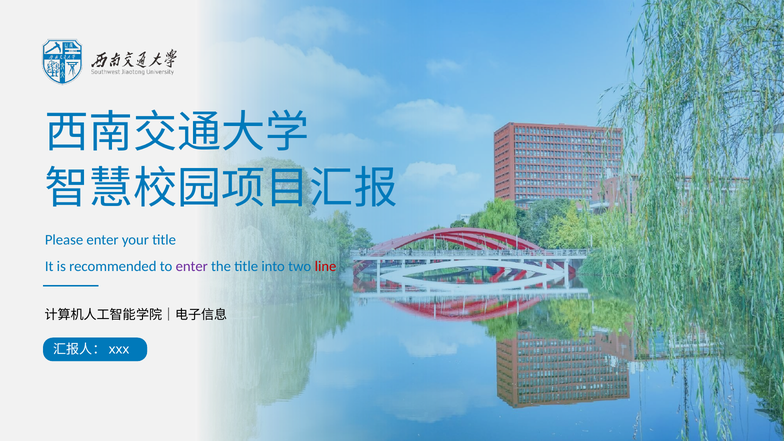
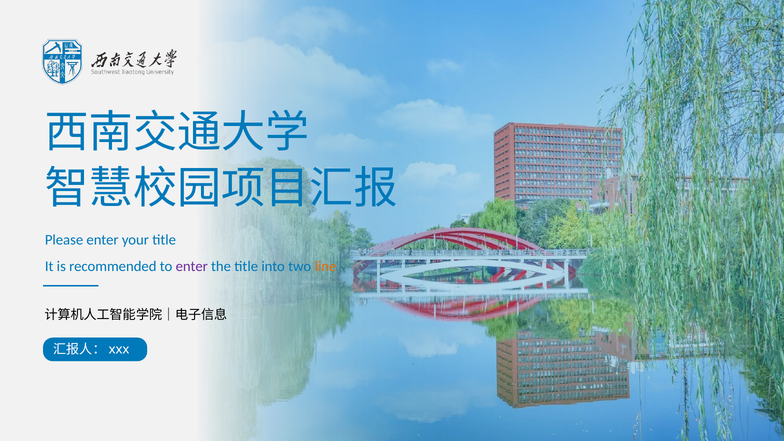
line colour: red -> orange (326, 266)
